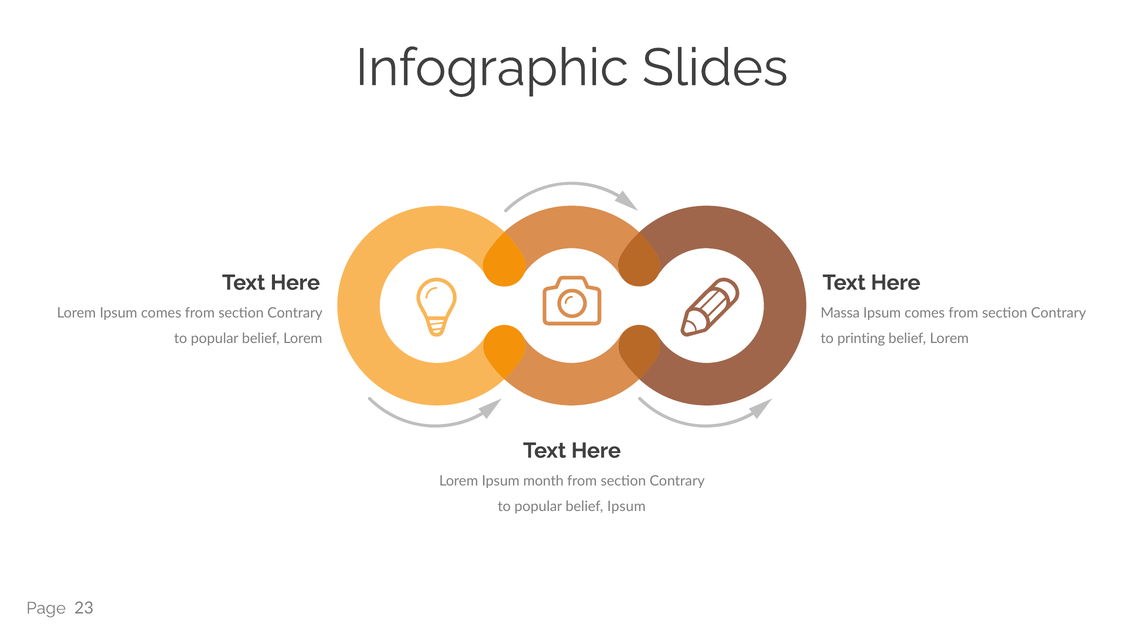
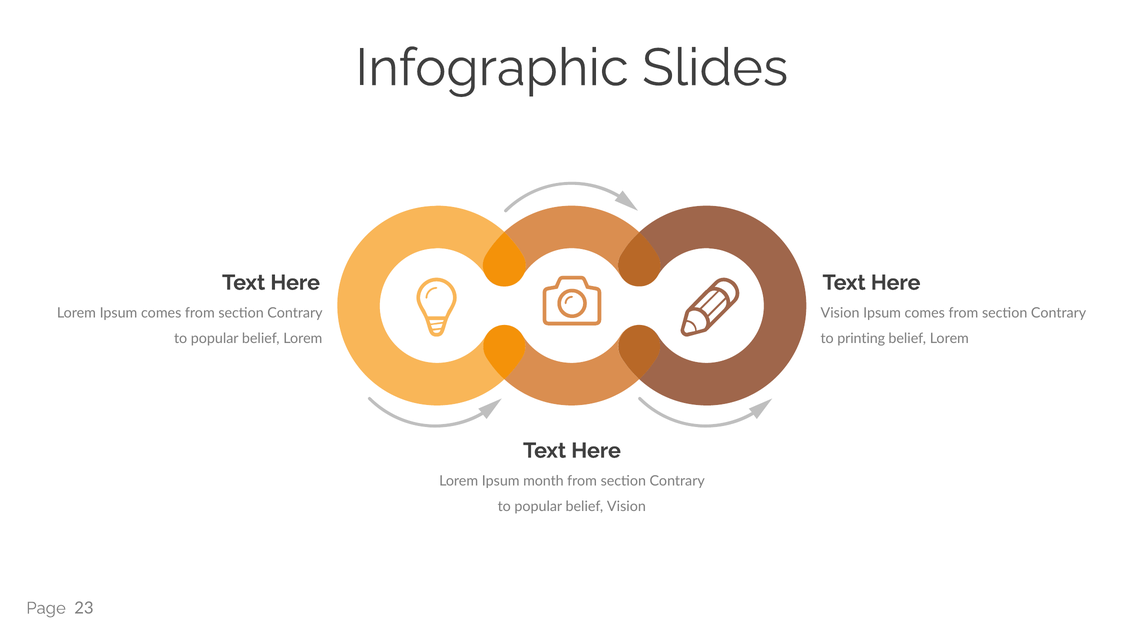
Massa: Massa -> Vision (840, 313)
belief Ipsum: Ipsum -> Vision (626, 506)
